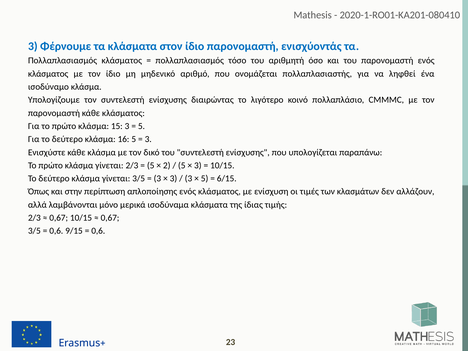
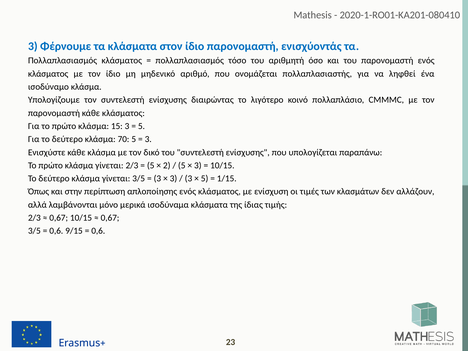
16: 16 -> 70 (124, 139)
6/15: 6/15 -> 1/15 (227, 179)
